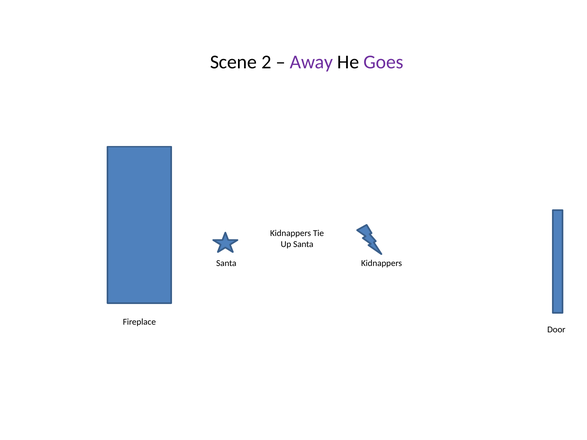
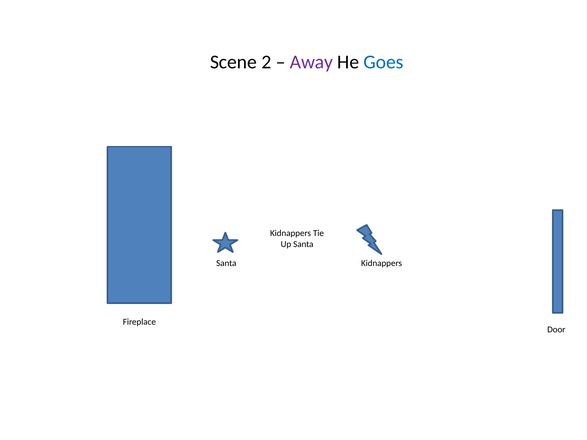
Goes colour: purple -> blue (384, 62)
